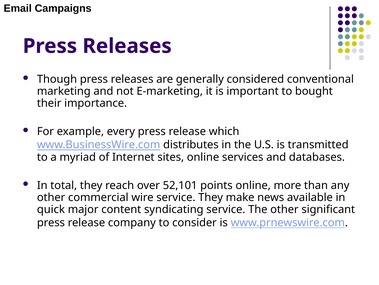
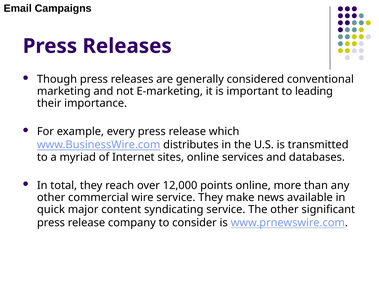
bought: bought -> leading (314, 91)
52,101: 52,101 -> 12,000 (180, 185)
